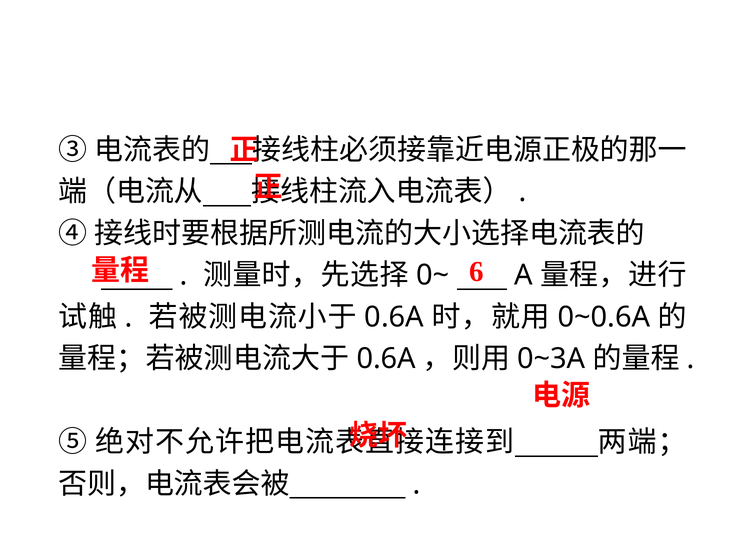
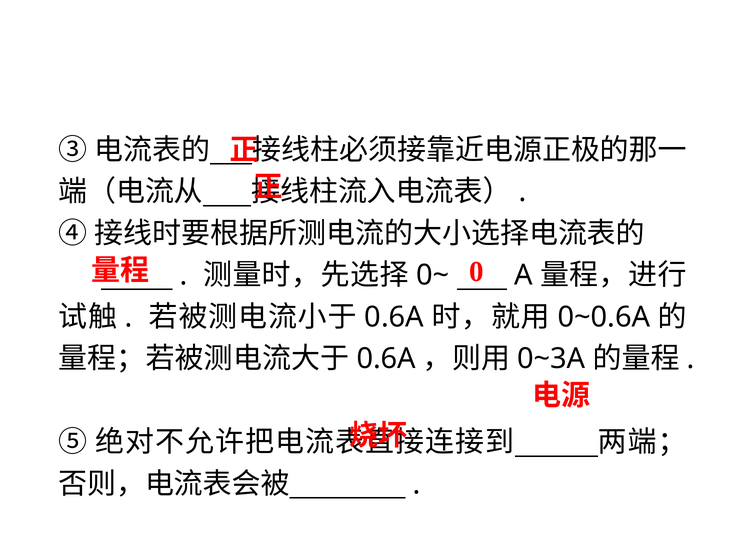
6: 6 -> 0 (476, 272)
